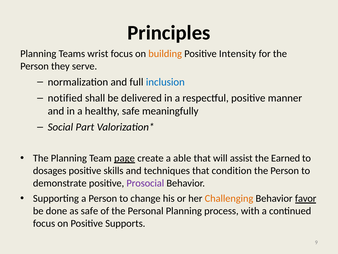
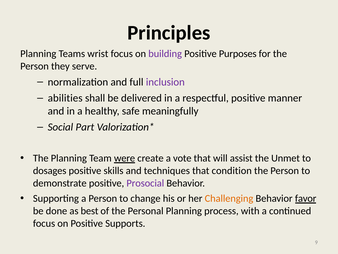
building colour: orange -> purple (165, 54)
Intensity: Intensity -> Purposes (238, 54)
inclusion colour: blue -> purple (165, 82)
notified: notified -> abilities (65, 98)
page: page -> were (125, 158)
able: able -> vote (182, 158)
Earned: Earned -> Unmet (286, 158)
as safe: safe -> best (90, 211)
